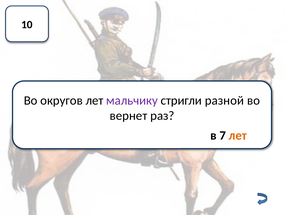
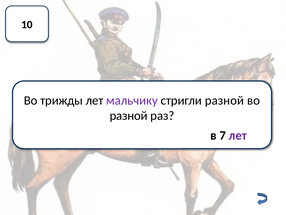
округов: округов -> трижды (62, 100)
вернет: вернет -> разной (129, 115)
лет colour: orange -> purple (238, 135)
